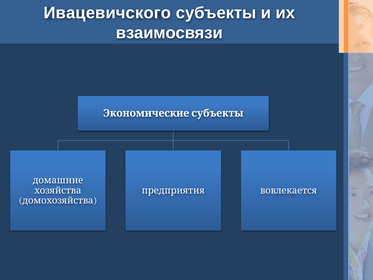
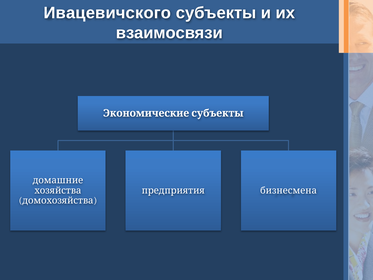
вовлекается: вовлекается -> бизнесмена (289, 190)
